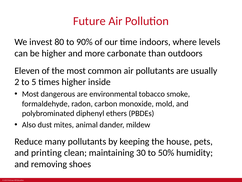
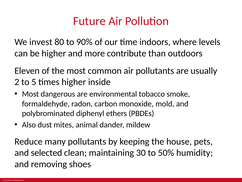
carbonate: carbonate -> contribute (127, 53)
printing: printing -> selected (46, 152)
